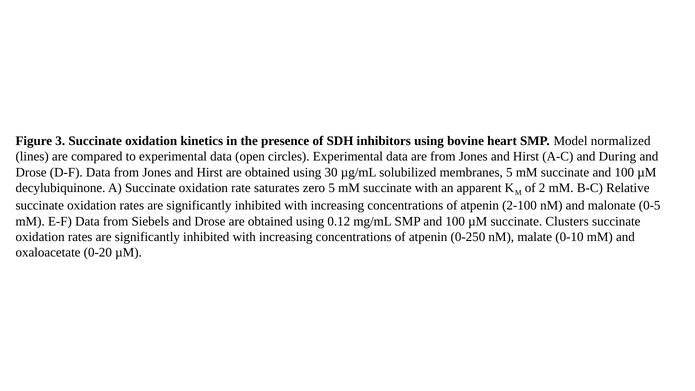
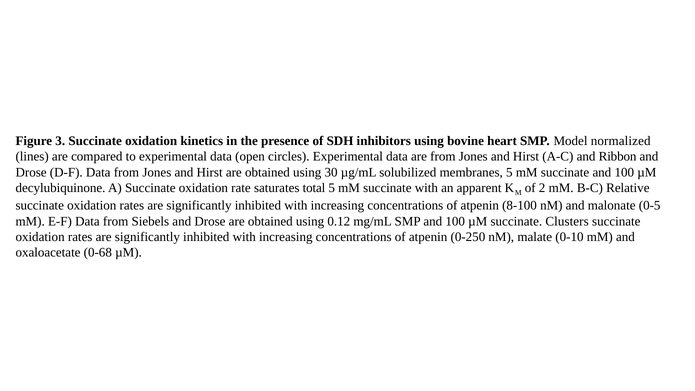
During: During -> Ribbon (618, 157)
zero: zero -> total (314, 188)
2-100: 2-100 -> 8-100 (519, 206)
0-20: 0-20 -> 0-68 (98, 253)
